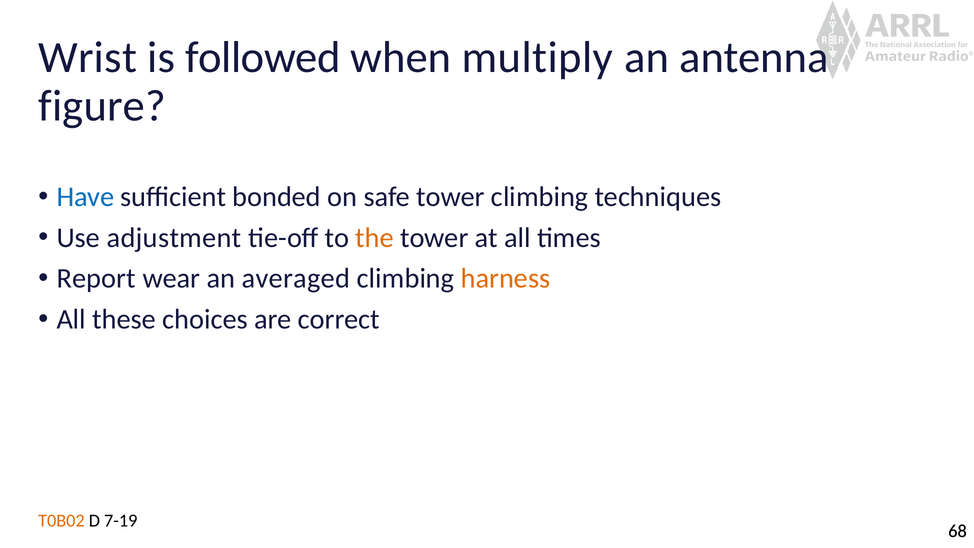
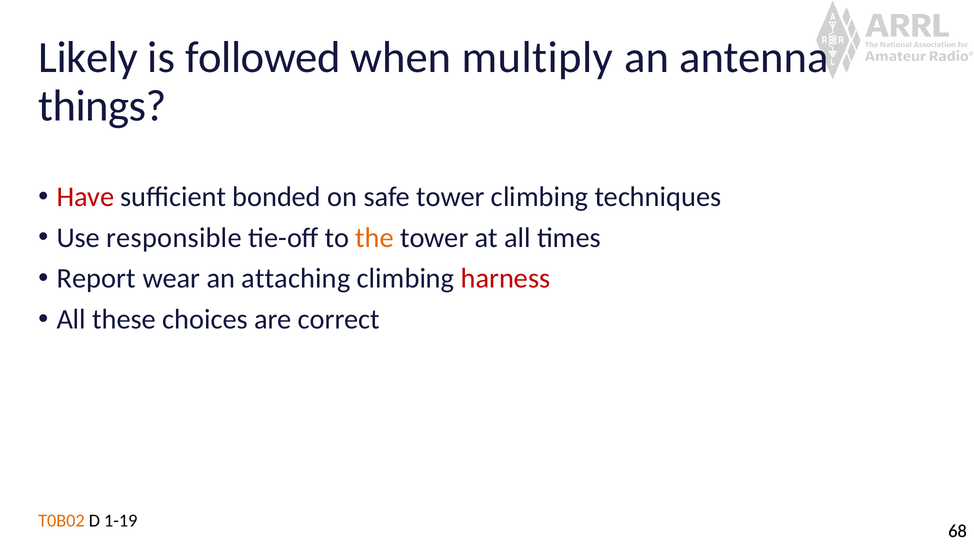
Wrist: Wrist -> Likely (88, 58)
figure: figure -> things (102, 106)
Have colour: blue -> red (85, 197)
adjustment: adjustment -> responsible (174, 238)
averaged: averaged -> attaching (296, 278)
harness colour: orange -> red (505, 278)
7-19: 7-19 -> 1-19 (121, 521)
